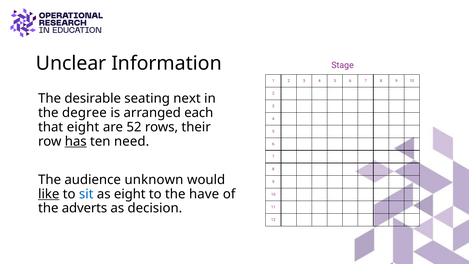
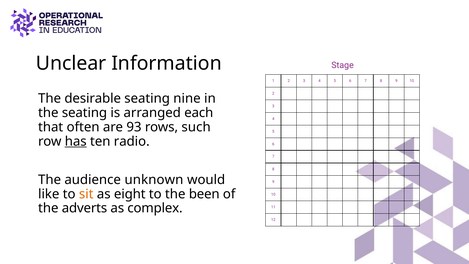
next: next -> nine (187, 99)
the degree: degree -> seating (84, 113)
that eight: eight -> often (83, 127)
52: 52 -> 93 (134, 127)
their: their -> such (196, 127)
need: need -> radio (132, 141)
like underline: present -> none (49, 194)
sit colour: blue -> orange (86, 194)
have: have -> been (204, 194)
decision: decision -> complex (155, 208)
